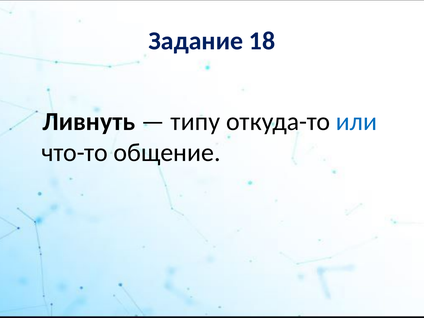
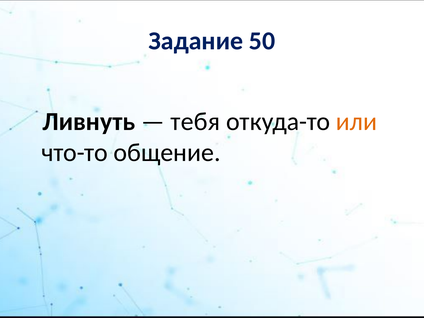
18: 18 -> 50 (262, 41)
типу: типу -> тебя (195, 121)
или colour: blue -> orange (357, 121)
